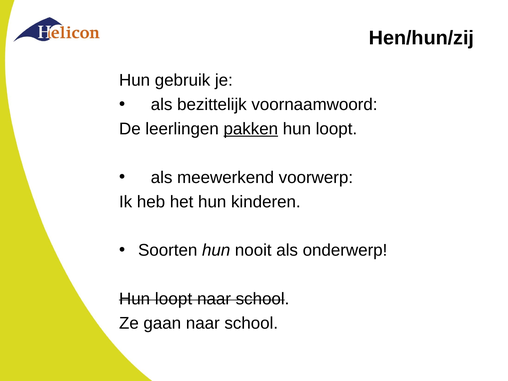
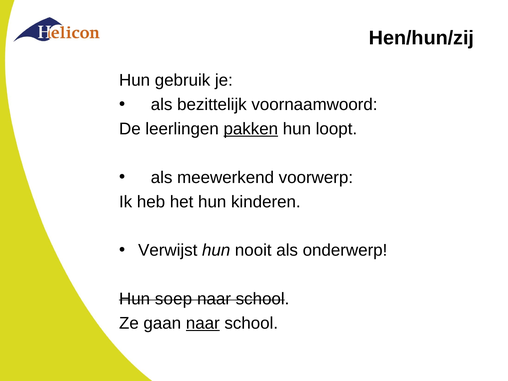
Soorten: Soorten -> Verwijst (168, 250)
loopt: loopt -> soep (174, 299)
naar underline: none -> present (203, 323)
